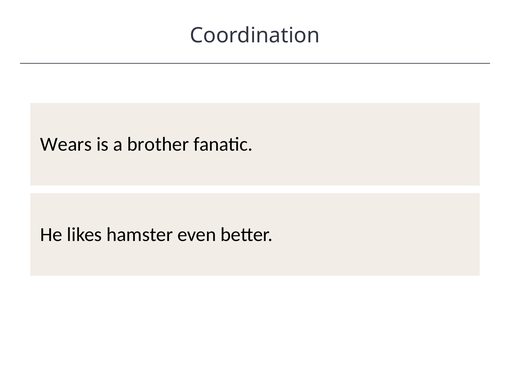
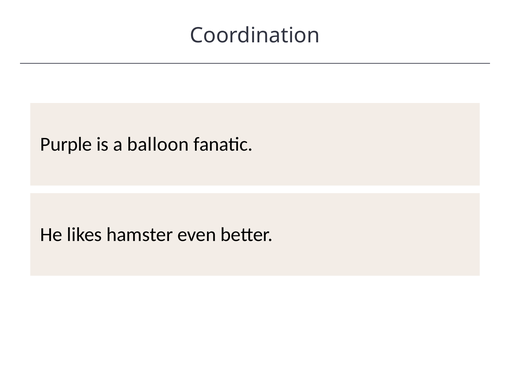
Wears: Wears -> Purple (66, 145)
brother: brother -> balloon (158, 145)
